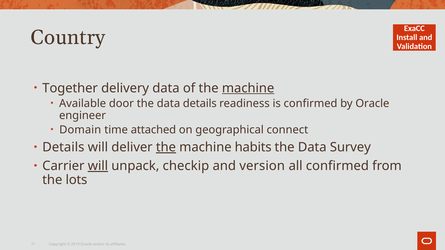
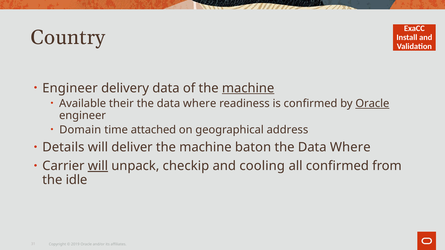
Together: Together -> Engineer (70, 88)
door: door -> their (121, 104)
details: details -> where (200, 104)
Oracle underline: none -> present (372, 104)
connect: connect -> address (287, 130)
the underline: present -> none (166, 147)
habits: habits -> baton (253, 147)
Survey: Survey -> Where (350, 147)
version: version -> cooling (262, 166)
lots: lots -> idle (76, 180)
